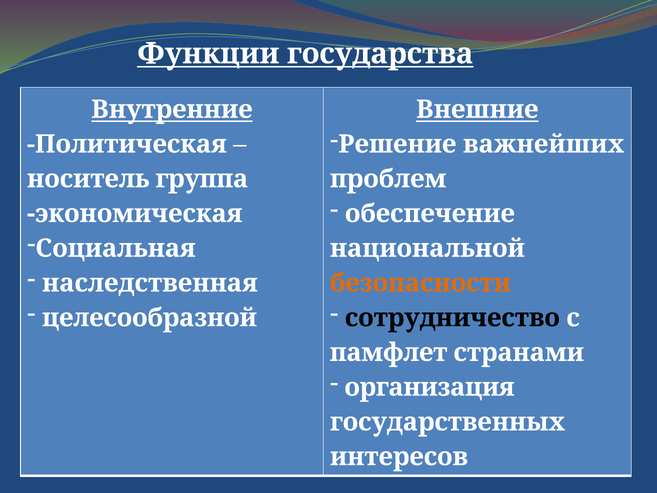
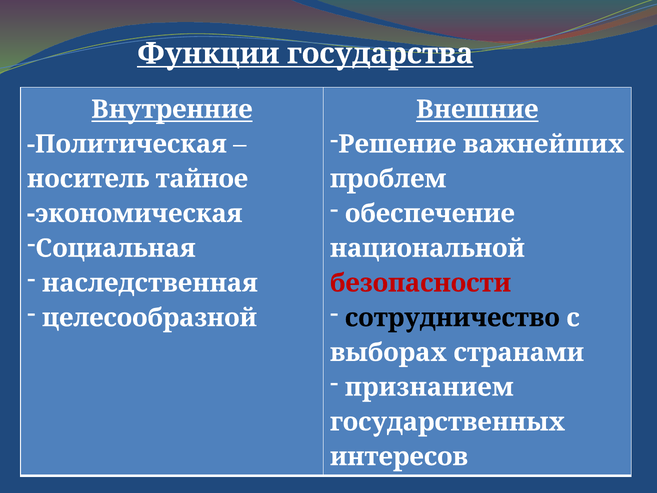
группа: группа -> тайное (202, 179)
безопасности colour: orange -> red (420, 283)
памфлет: памфлет -> выборах (388, 352)
организация: организация -> признанием (429, 387)
